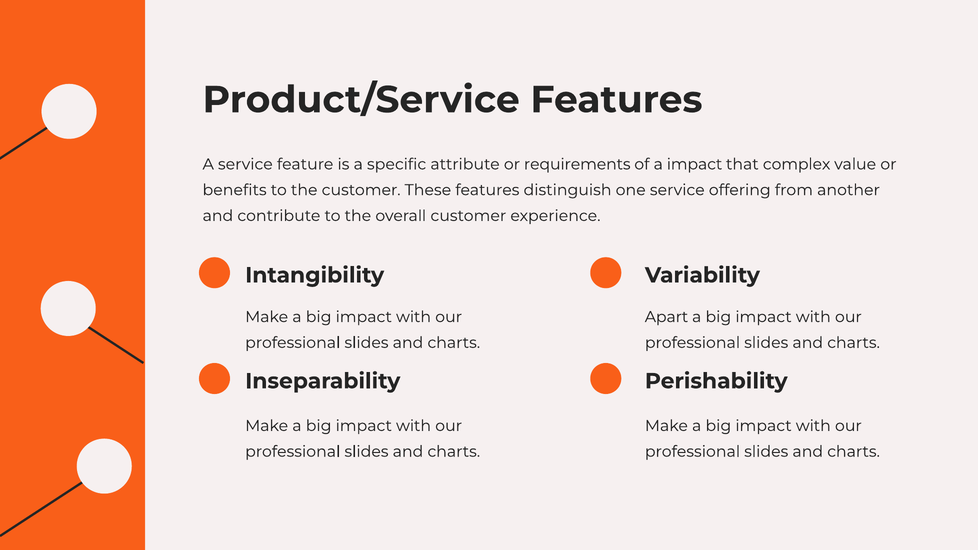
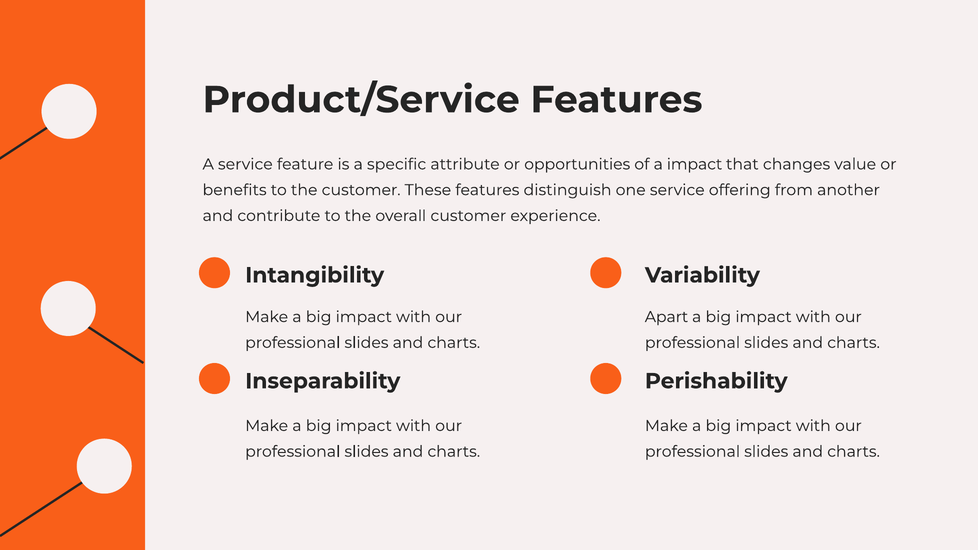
requirements: requirements -> opportunities (577, 164)
complex: complex -> changes (797, 164)
